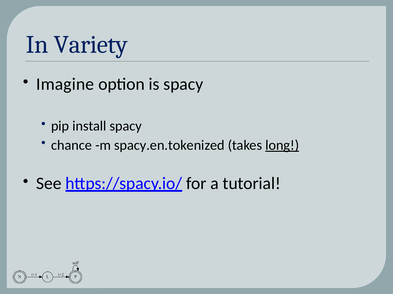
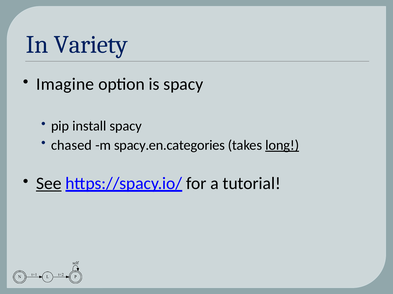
chance: chance -> chased (71, 146)
spacy.en.tokenized: spacy.en.tokenized -> spacy.en.categories (169, 146)
See underline: none -> present (49, 184)
